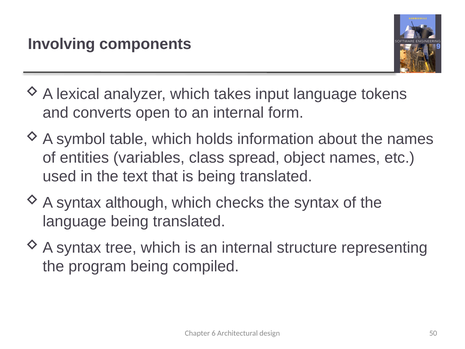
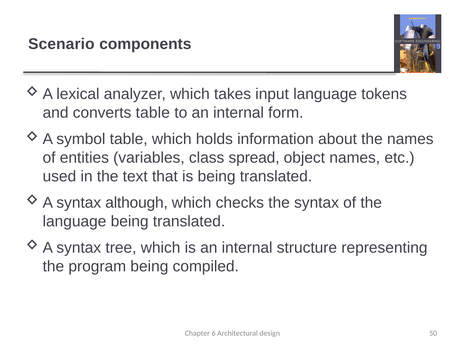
Involving: Involving -> Scenario (61, 44)
converts open: open -> table (153, 113)
